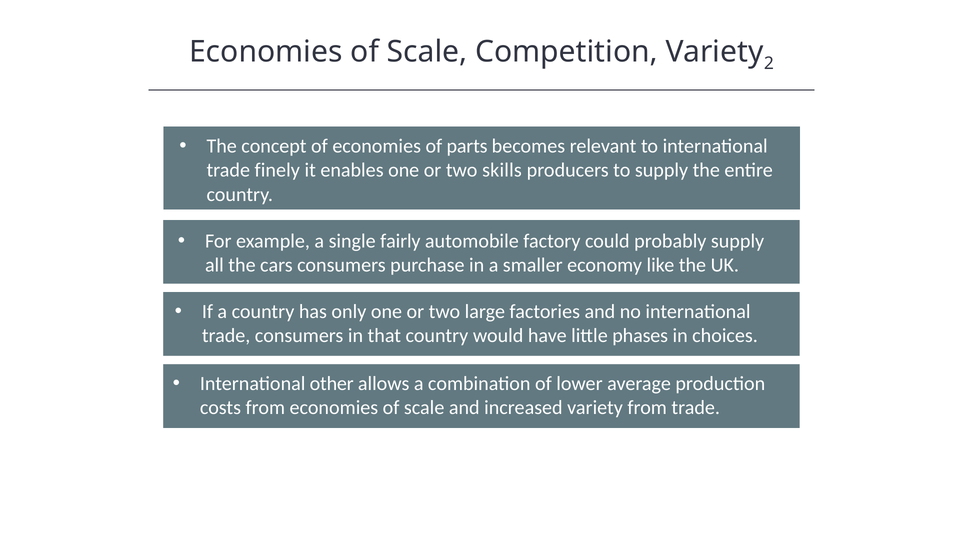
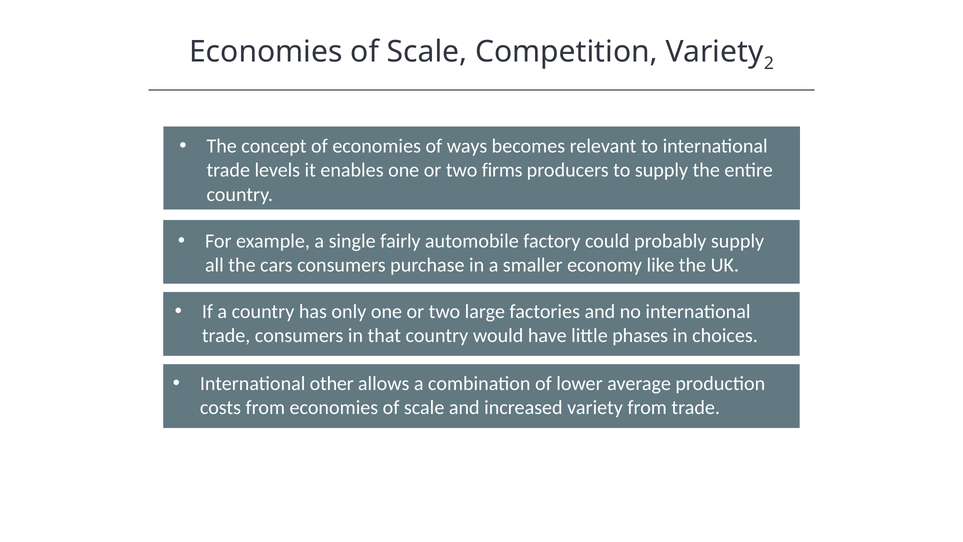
parts: parts -> ways (467, 146)
finely: finely -> levels (277, 170)
skills: skills -> firms (502, 170)
